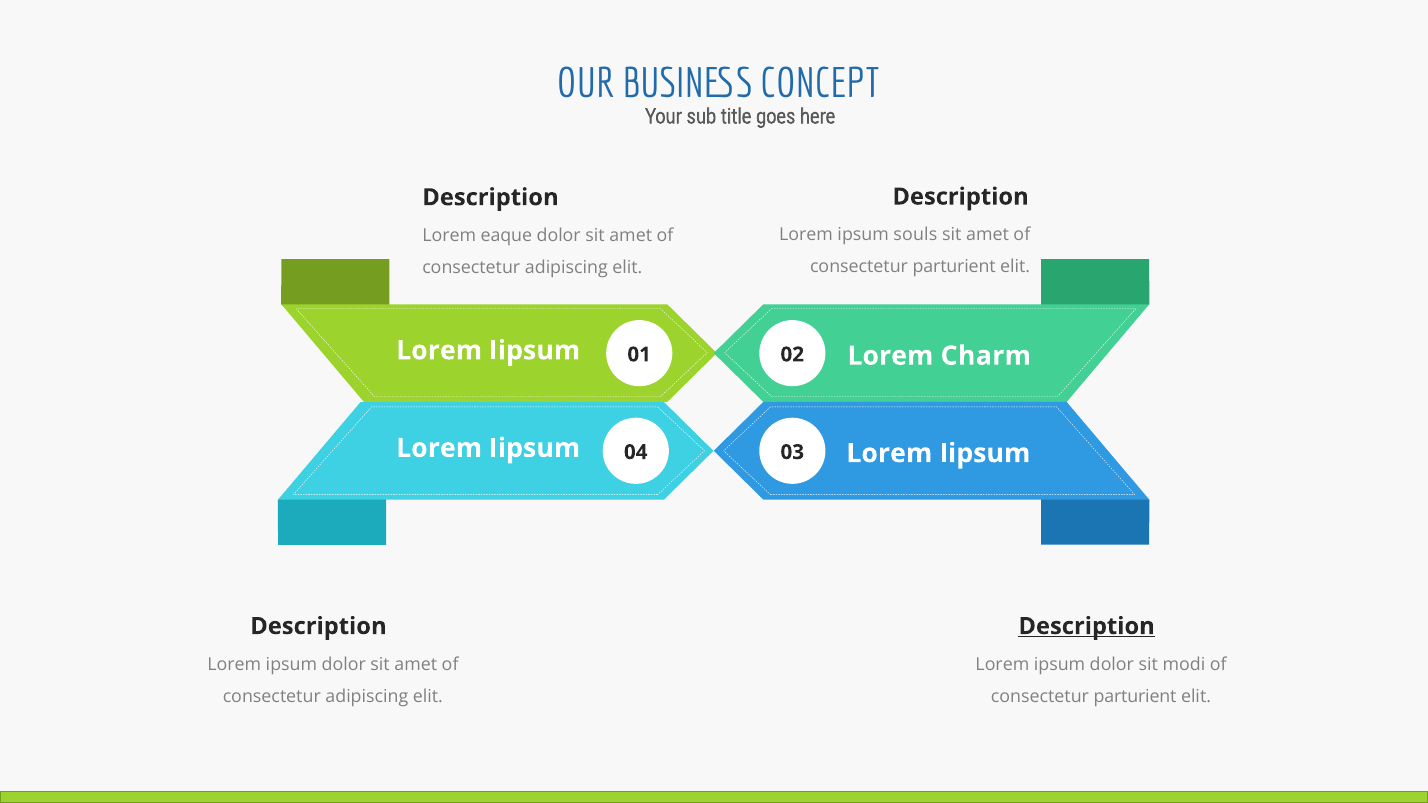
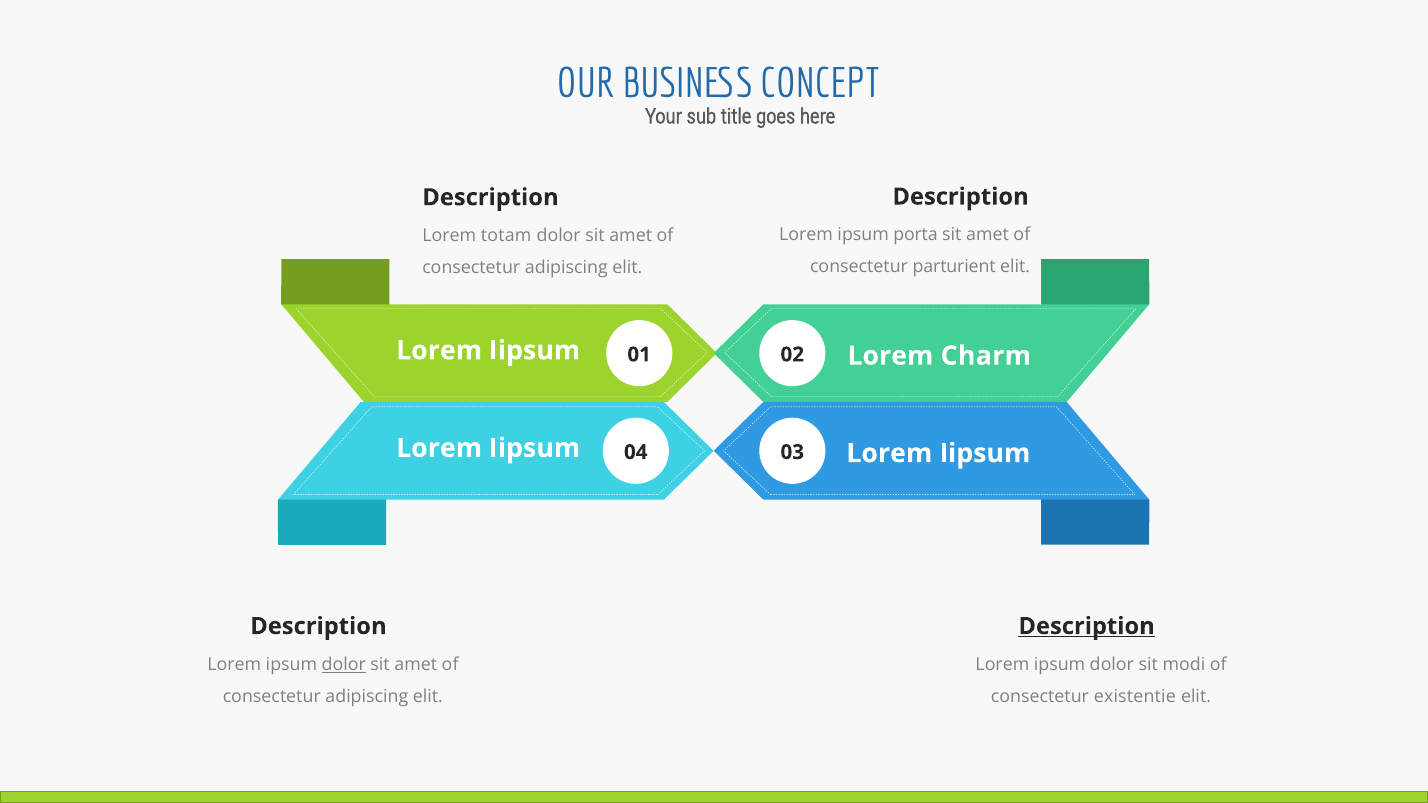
souls: souls -> porta (916, 235)
eaque: eaque -> totam (506, 236)
dolor underline: none -> present (344, 665)
parturient: parturient -> existentie (1135, 697)
